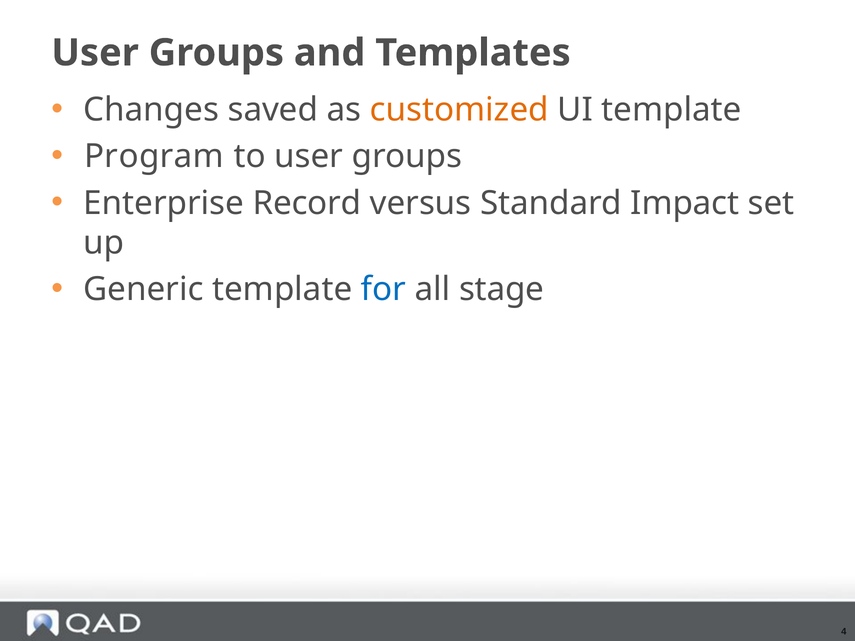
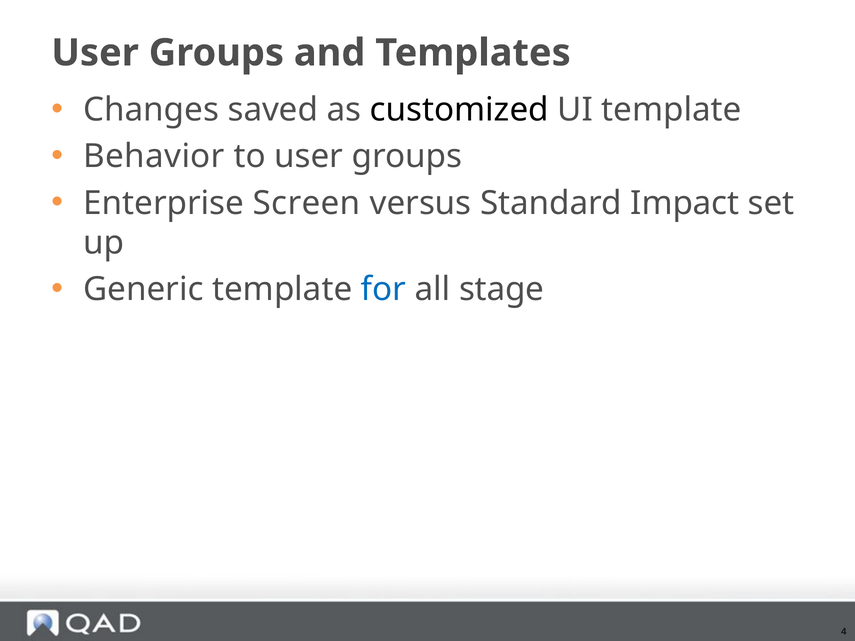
customized colour: orange -> black (459, 110)
Program: Program -> Behavior (154, 157)
Record: Record -> Screen (307, 203)
